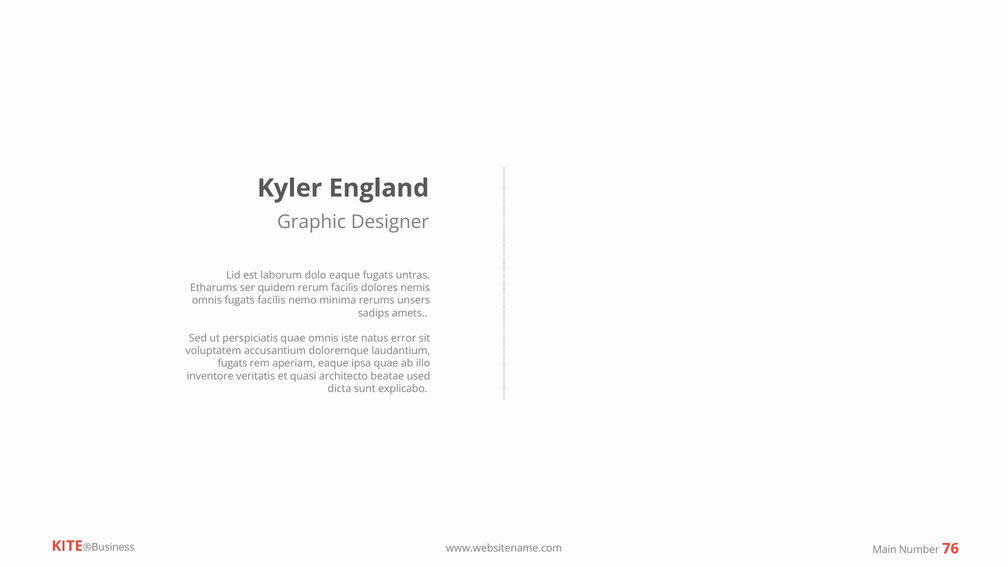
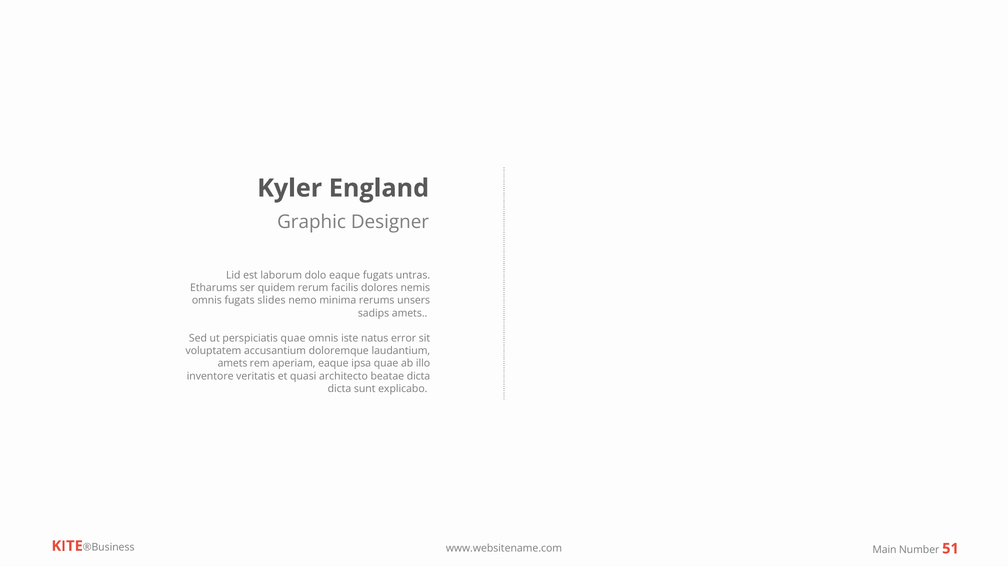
fugats facilis: facilis -> slides (272, 300)
fugats: fugats -> amets (233, 364)
beatae used: used -> dicta (418, 376)
76: 76 -> 51 (951, 549)
